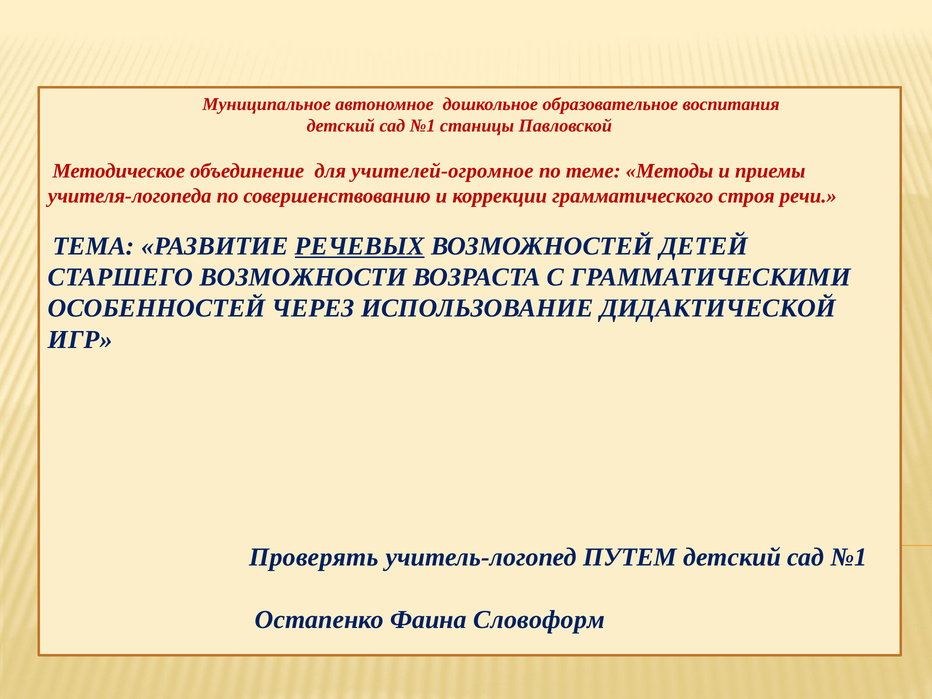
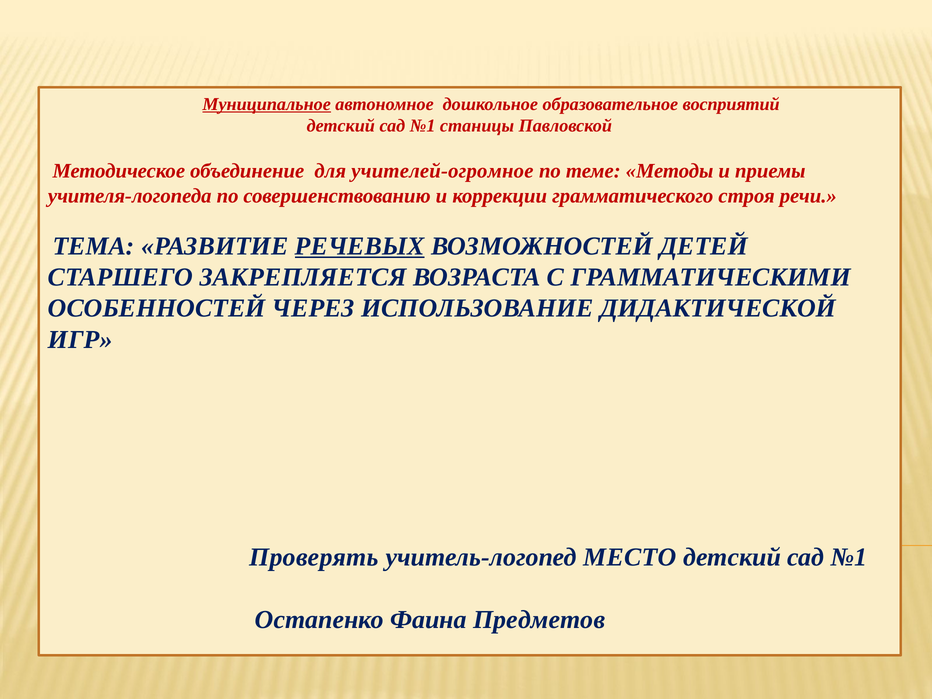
Муниципальное underline: none -> present (267, 104)
воспитания: воспитания -> восприятий (731, 104)
ВОЗМОЖНОСТИ: ВОЗМОЖНОСТИ -> ЗАКРЕПЛЯЕТСЯ (303, 277)
ПУТЕМ: ПУТЕМ -> МЕСТО (630, 557)
Словоформ: Словоформ -> Предметов (539, 620)
